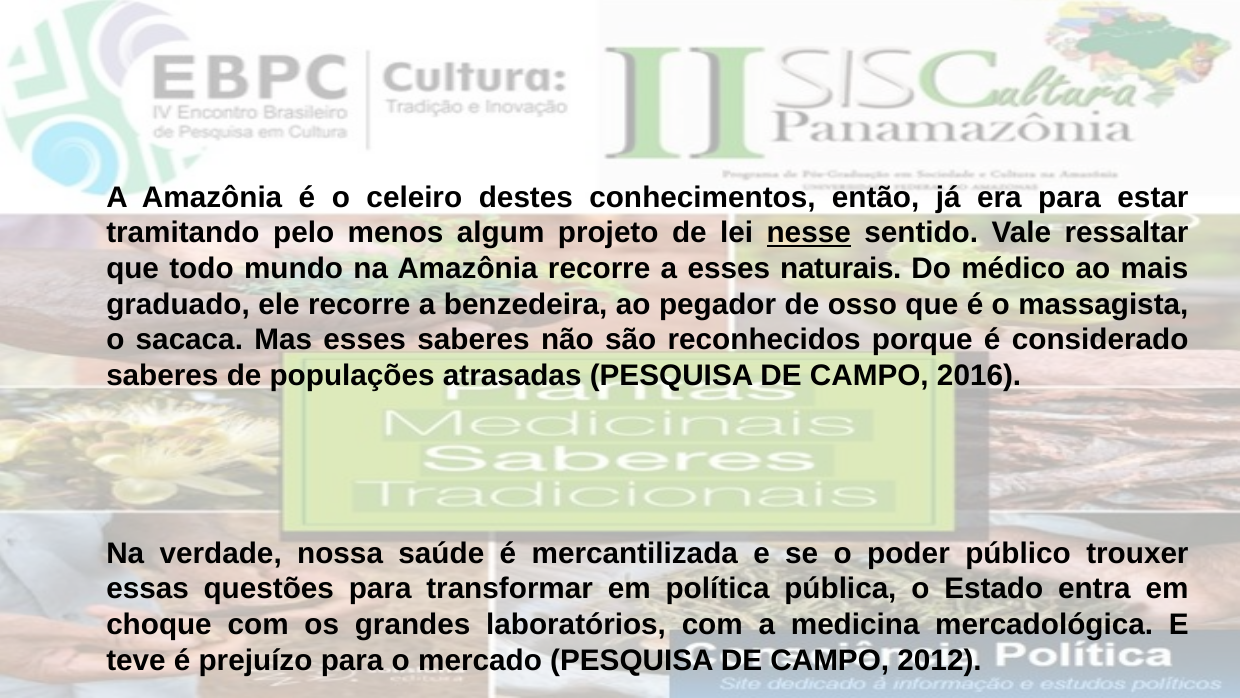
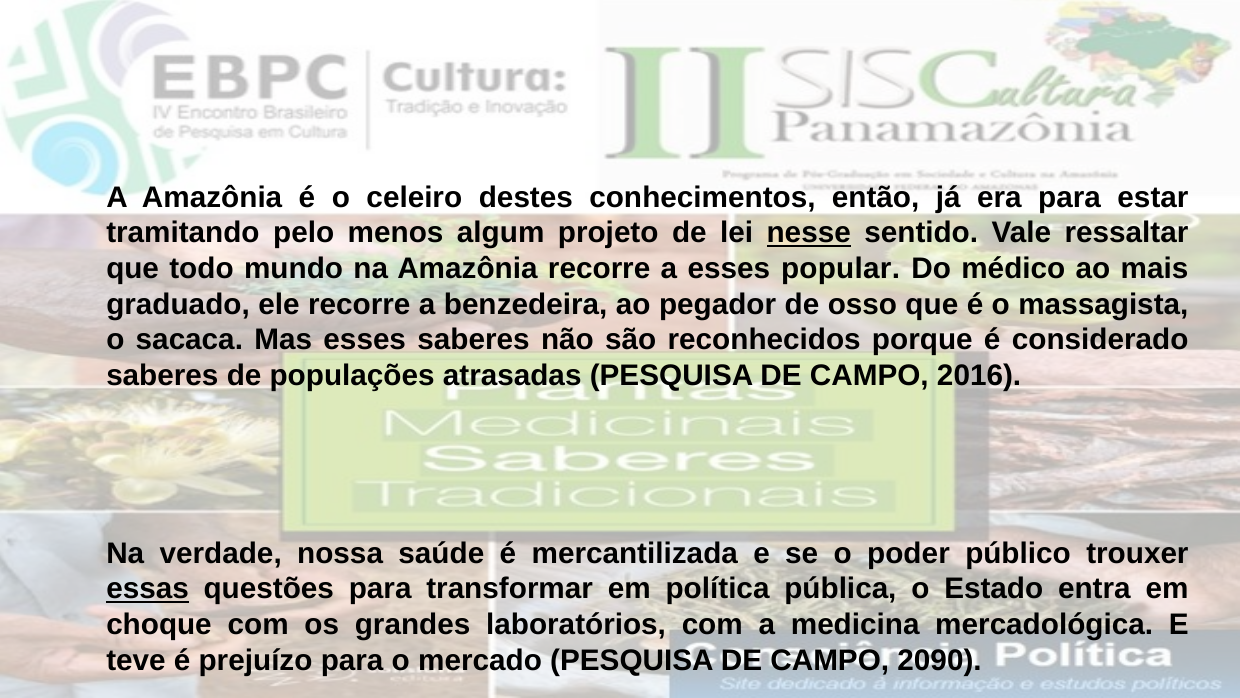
naturais: naturais -> popular (841, 268)
essas underline: none -> present (148, 589)
2012: 2012 -> 2090 (940, 660)
